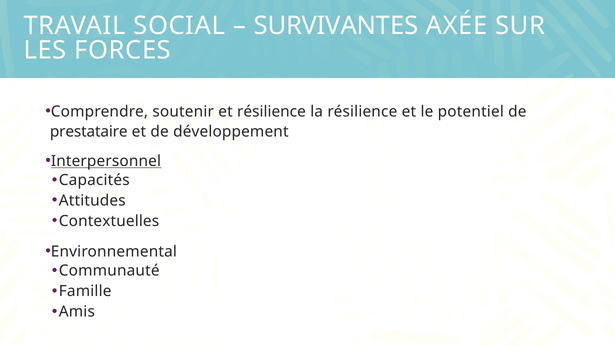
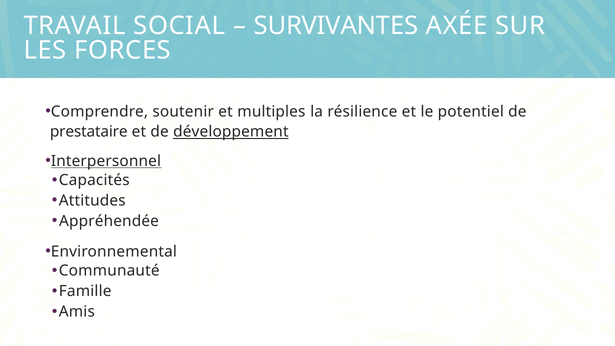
et résilience: résilience -> multiples (271, 112)
développement underline: none -> present (231, 132)
Contextuelles: Contextuelles -> Appréhendée (109, 221)
